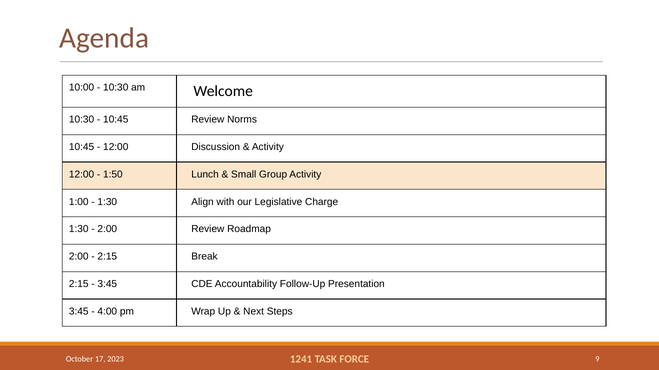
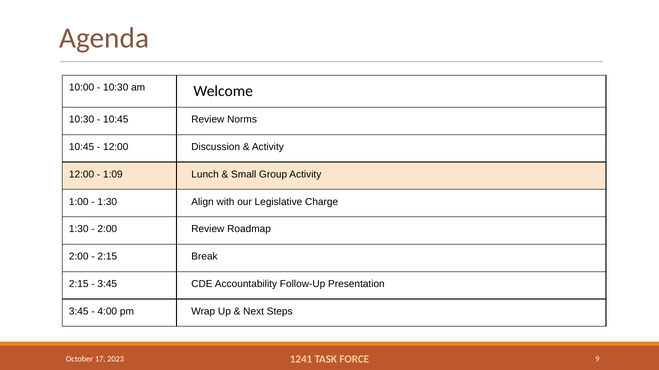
1:50: 1:50 -> 1:09 (113, 175)
